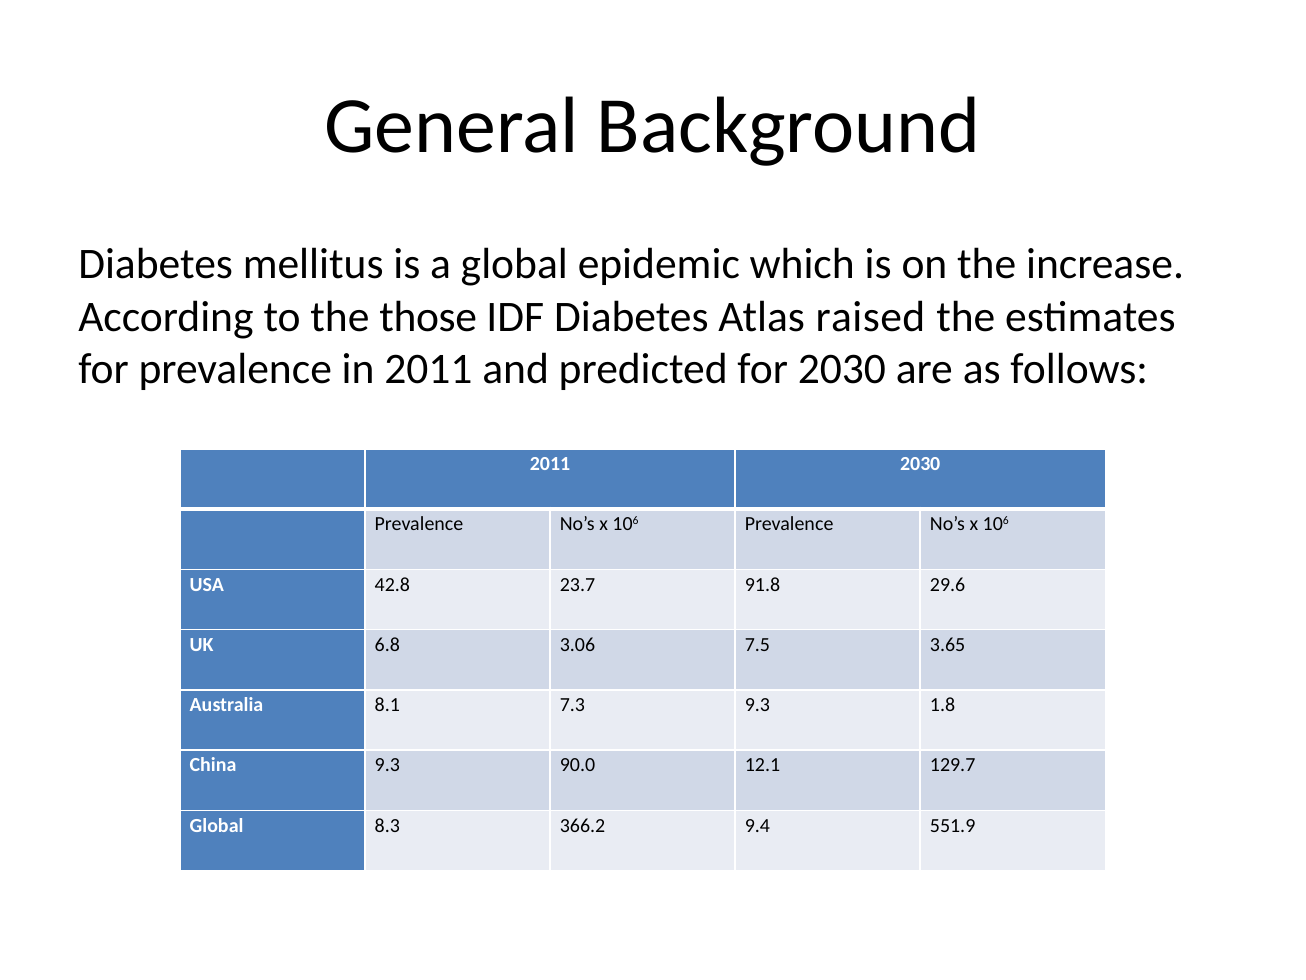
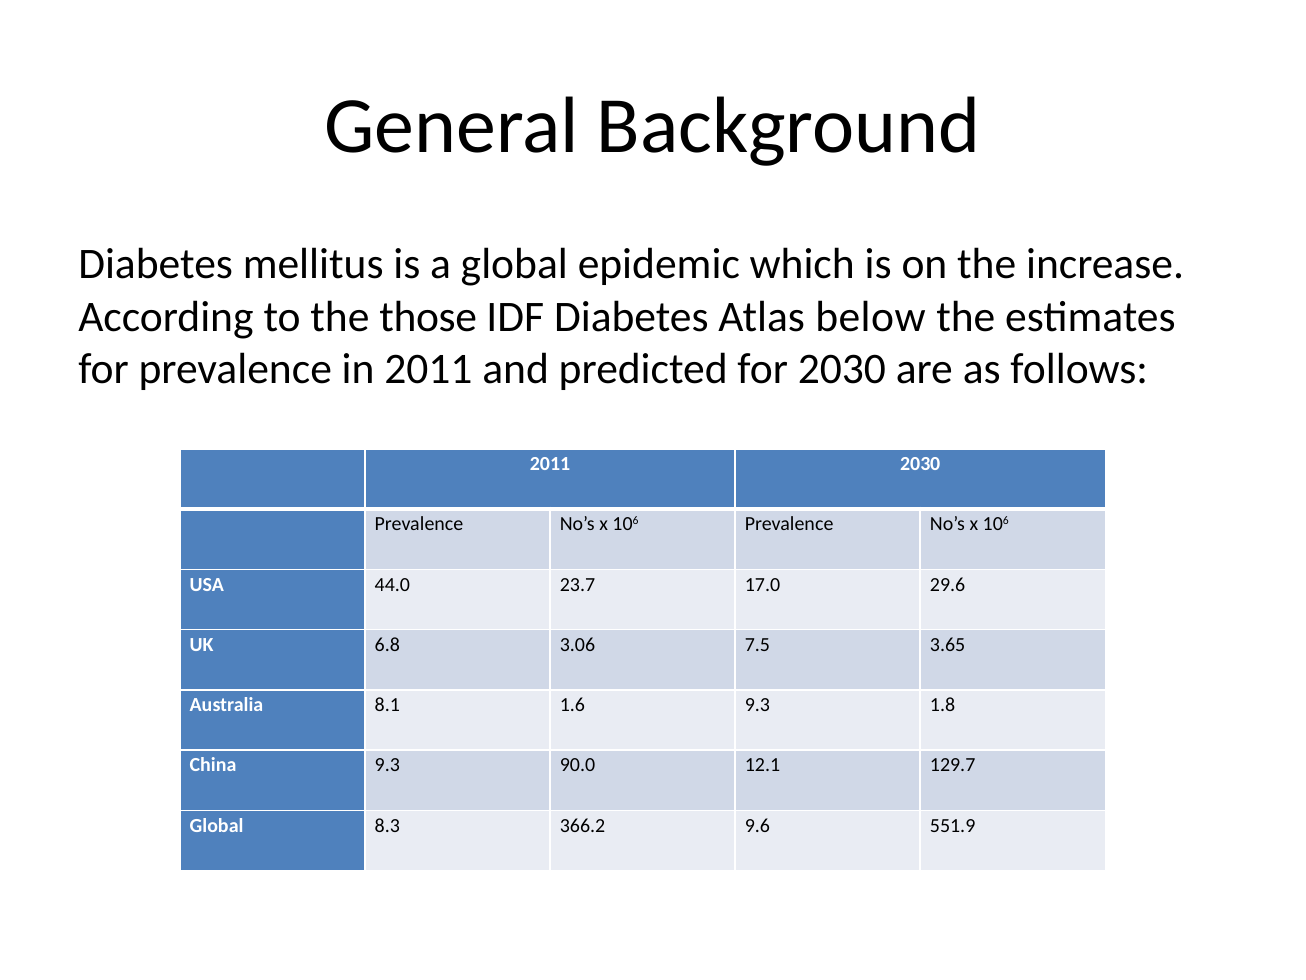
raised: raised -> below (870, 316)
42.8: 42.8 -> 44.0 (392, 584)
91.8: 91.8 -> 17.0 (762, 584)
7.3: 7.3 -> 1.6 (572, 705)
9.4: 9.4 -> 9.6 (757, 825)
